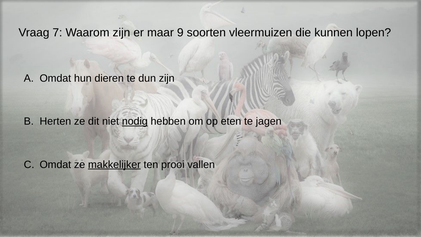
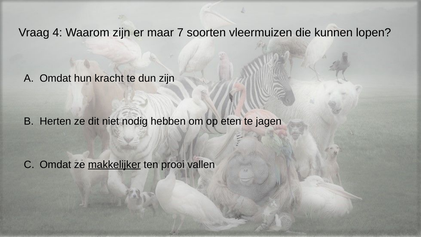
7: 7 -> 4 (57, 33)
9: 9 -> 7 (180, 33)
dieren: dieren -> kracht (109, 78)
nodig underline: present -> none (135, 121)
